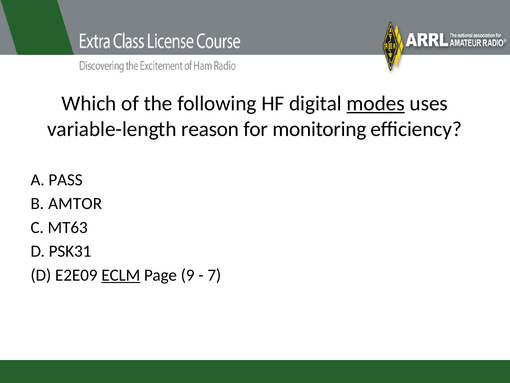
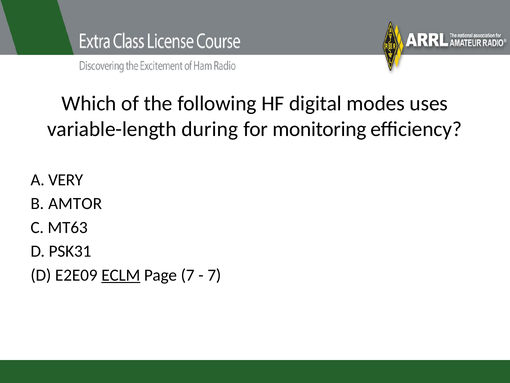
modes underline: present -> none (376, 103)
reason: reason -> during (210, 129)
PASS: PASS -> VERY (66, 180)
Page 9: 9 -> 7 (188, 275)
